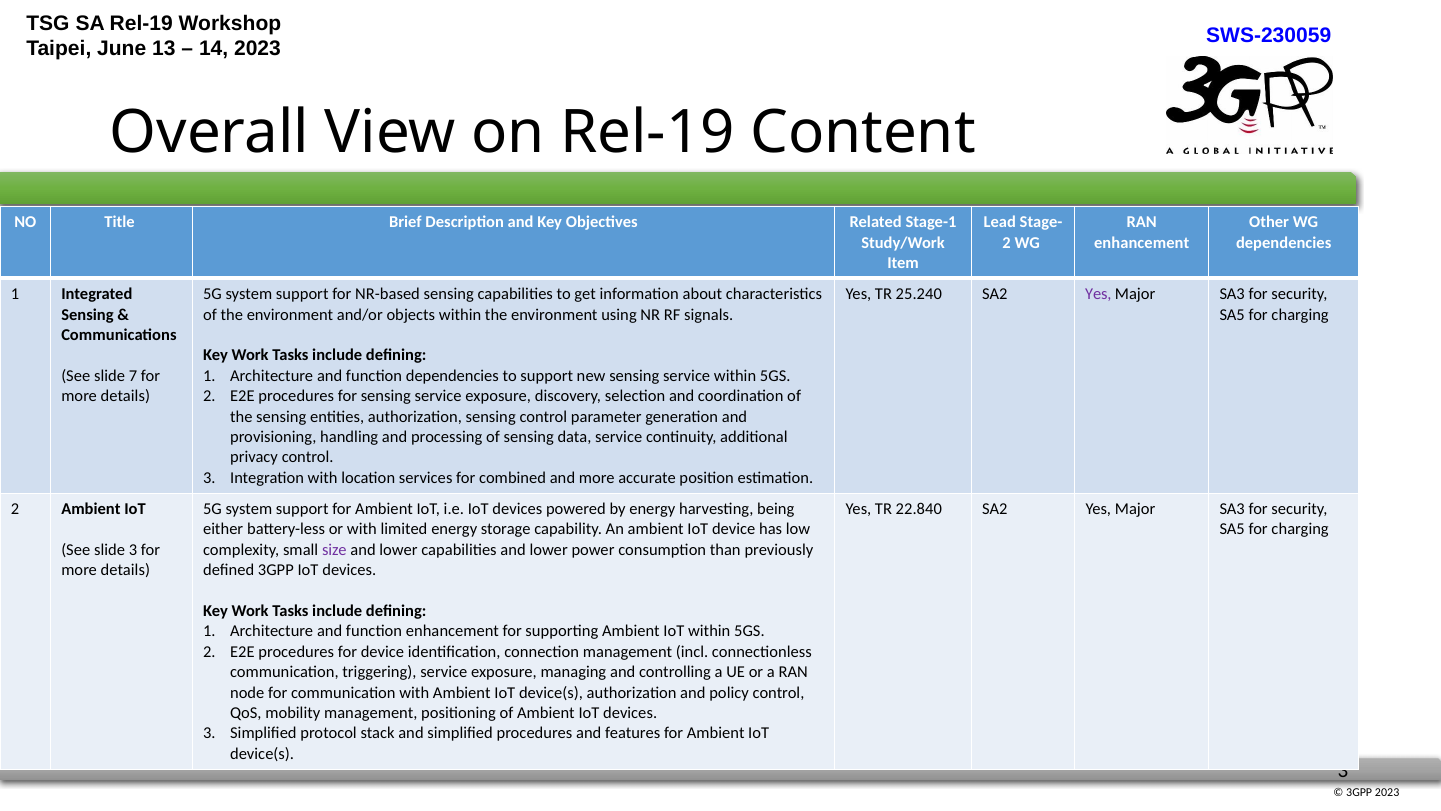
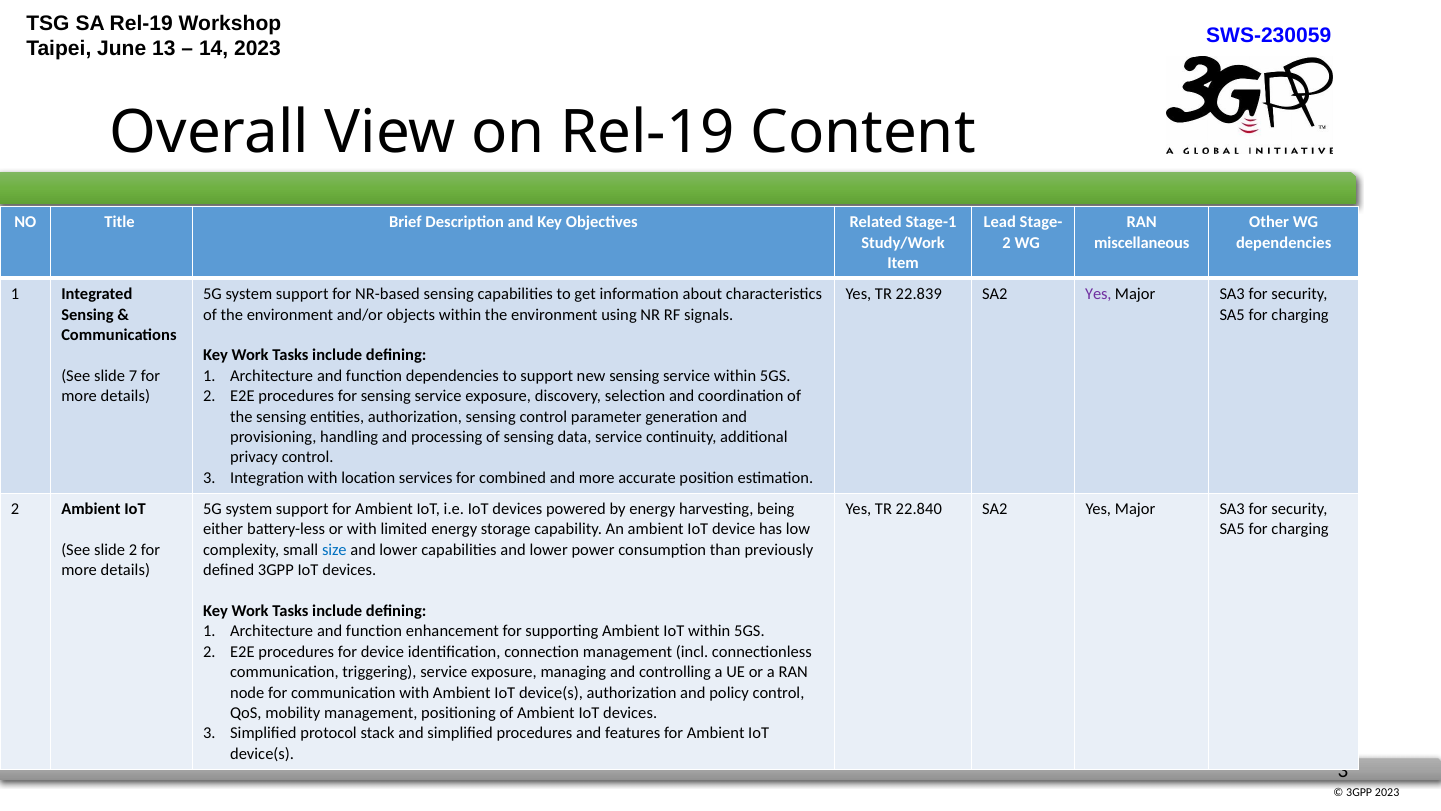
enhancement: enhancement -> miscellaneous (1142, 242)
25.240: 25.240 -> 22.839 (919, 294)
slide 3: 3 -> 2 (133, 550)
size colour: purple -> blue (334, 550)
